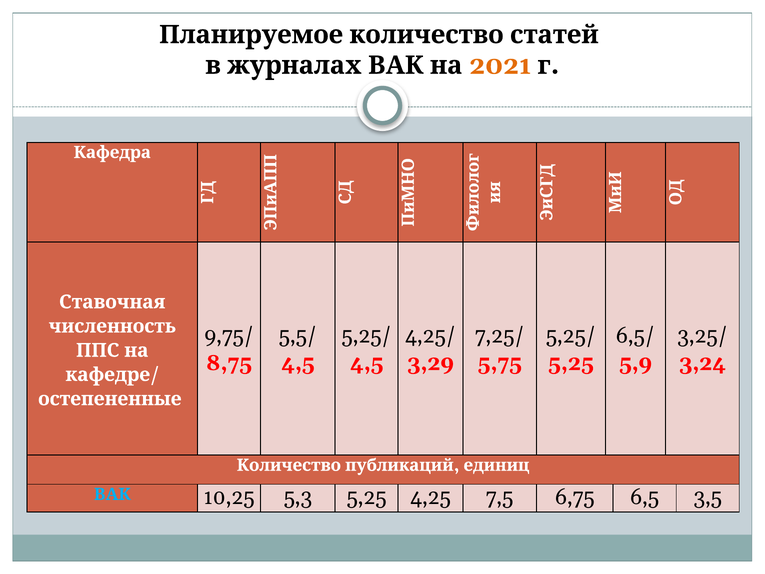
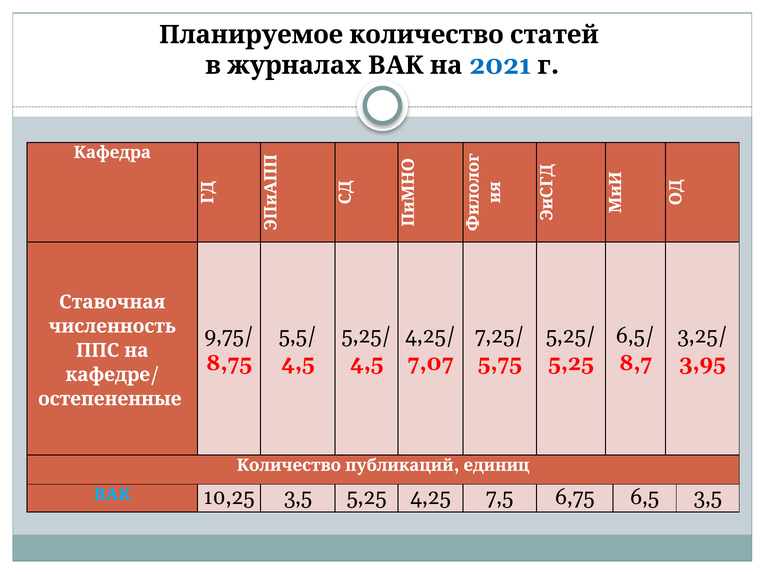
2021 colour: orange -> blue (500, 65)
3,29: 3,29 -> 7,07 (430, 363)
5,9: 5,9 -> 8,7 (636, 363)
3,24: 3,24 -> 3,95 (703, 363)
10,25 5,3: 5,3 -> 3,5 (298, 497)
